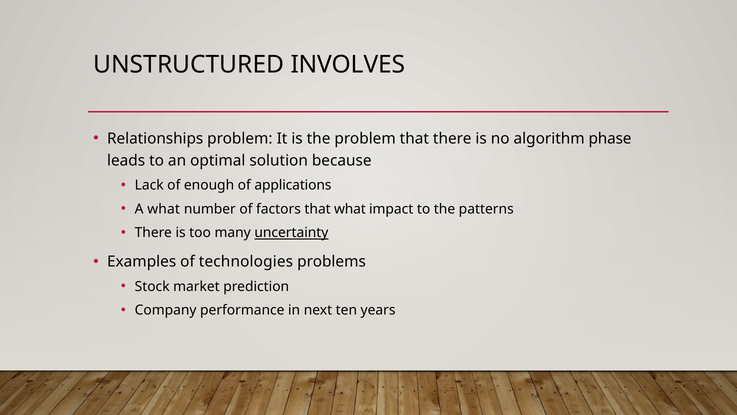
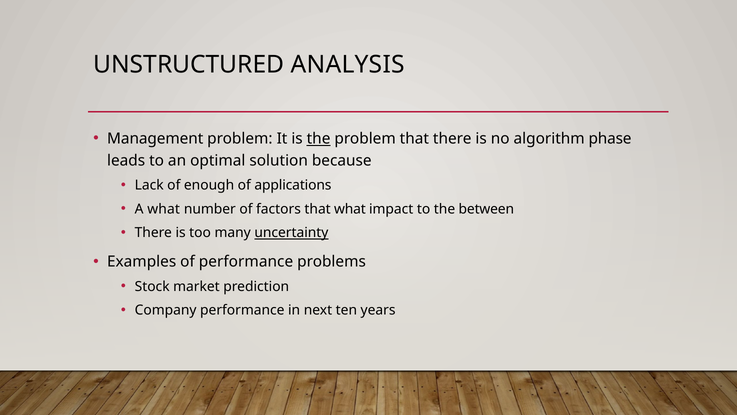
INVOLVES: INVOLVES -> ANALYSIS (348, 65)
Relationships: Relationships -> Management (155, 139)
the underline: none -> present (319, 139)
patterns: patterns -> between (486, 209)
of technologies: technologies -> performance (246, 262)
